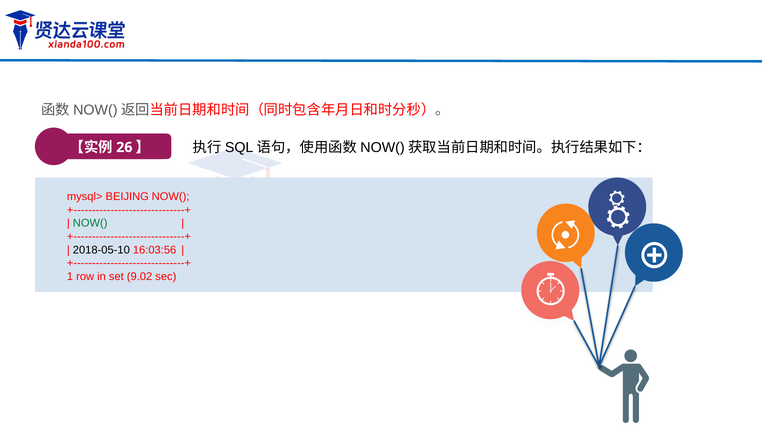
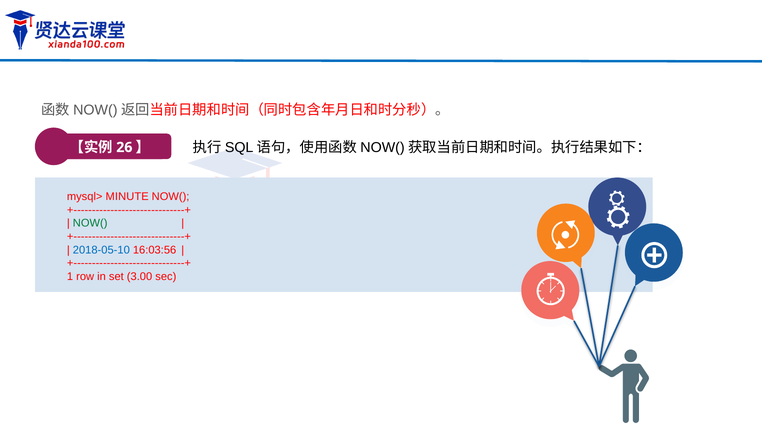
BEIJING: BEIJING -> MINUTE (127, 196)
2018-05-10 colour: black -> blue (101, 250)
9.02: 9.02 -> 3.00 (140, 276)
